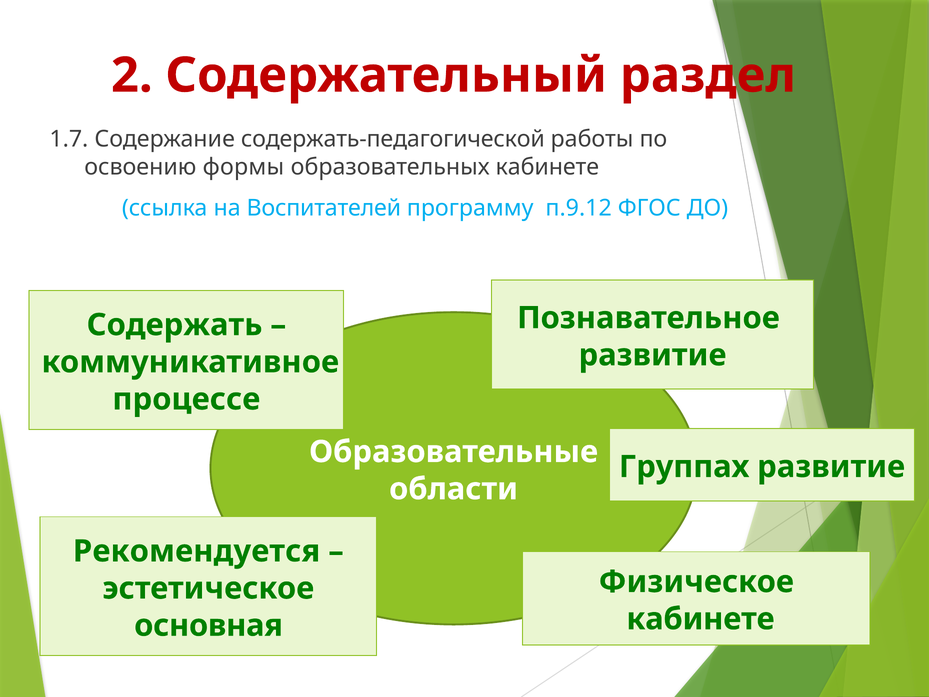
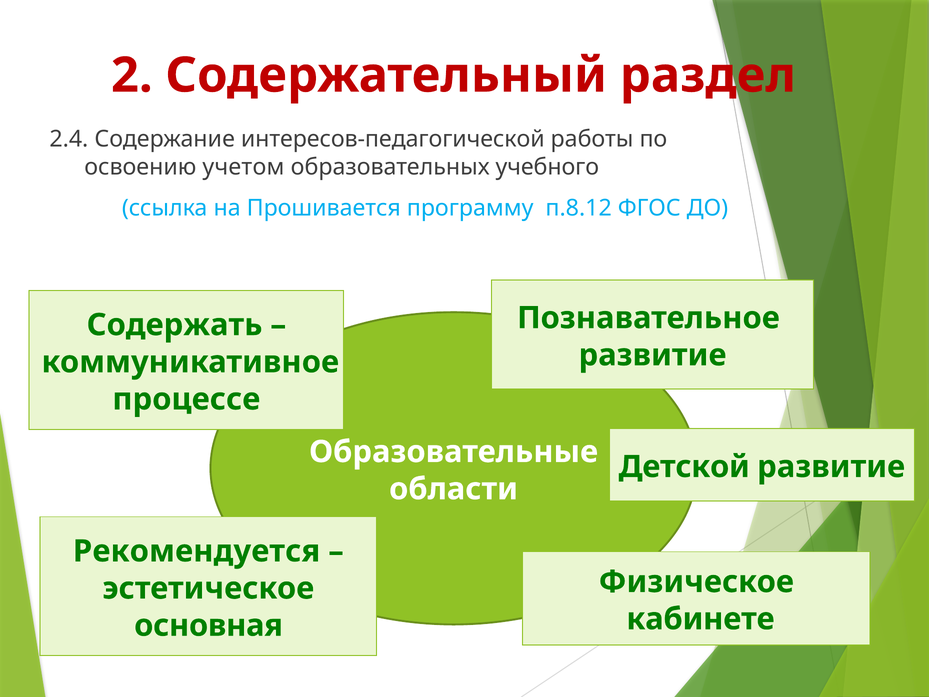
1.7: 1.7 -> 2.4 (69, 139)
содержать-педагогической: содержать-педагогической -> интересов-педагогической (393, 139)
формы: формы -> учетом (243, 167)
образовательных кабинете: кабинете -> учебного (547, 167)
Воспитателей: Воспитателей -> Прошивается (324, 208)
п.9.12: п.9.12 -> п.8.12 (579, 208)
Группах: Группах -> Детской (684, 467)
